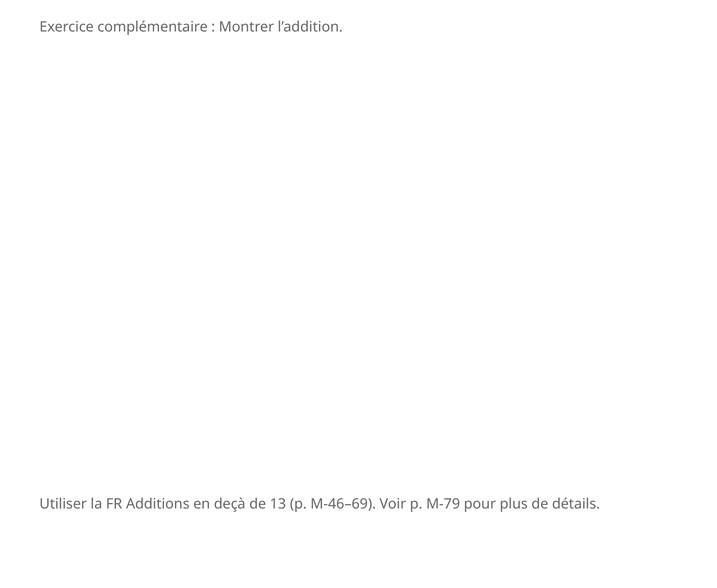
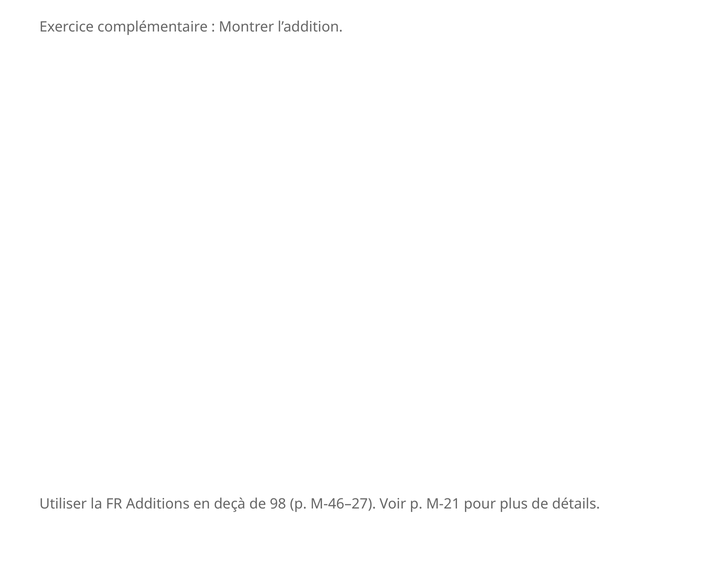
13: 13 -> 98 (278, 504)
M-46–69: M-46–69 -> M-46–27 (343, 504)
M-79: M-79 -> M-21 (443, 504)
